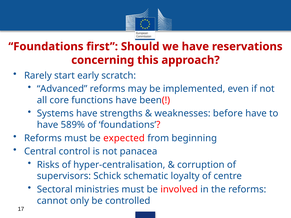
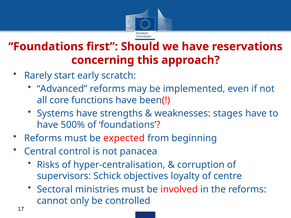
before: before -> stages (228, 114)
589%: 589% -> 500% (73, 125)
schematic: schematic -> objectives (146, 176)
